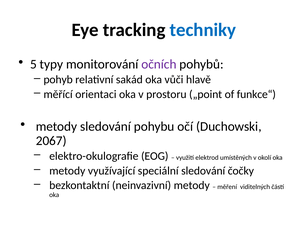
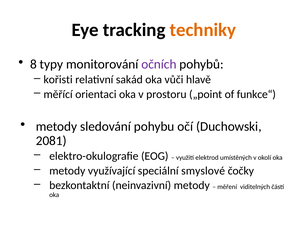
techniky colour: blue -> orange (203, 30)
5: 5 -> 8 (33, 64)
pohyb: pohyb -> kořisti (58, 80)
2067: 2067 -> 2081 (51, 141)
speciální sledování: sledování -> smyslové (203, 171)
